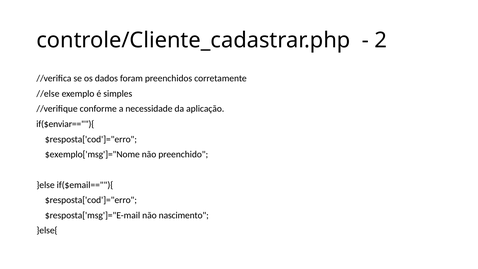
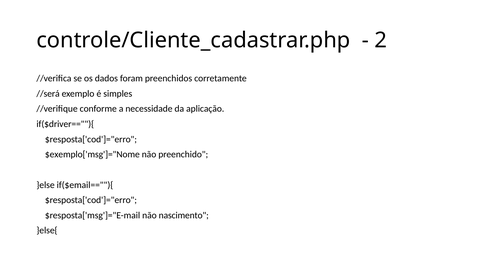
//else: //else -> //será (48, 94)
if($enviar==""){: if($enviar==""){ -> if($driver==""){ (65, 124)
